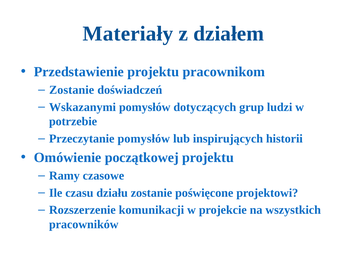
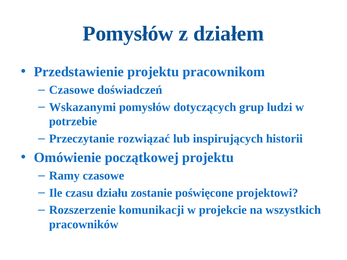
Materiały: Materiały -> Pomysłów (128, 34)
Zostanie: Zostanie -> Czasowe (72, 90)
Przeczytanie pomysłów: pomysłów -> rozwiązać (144, 139)
